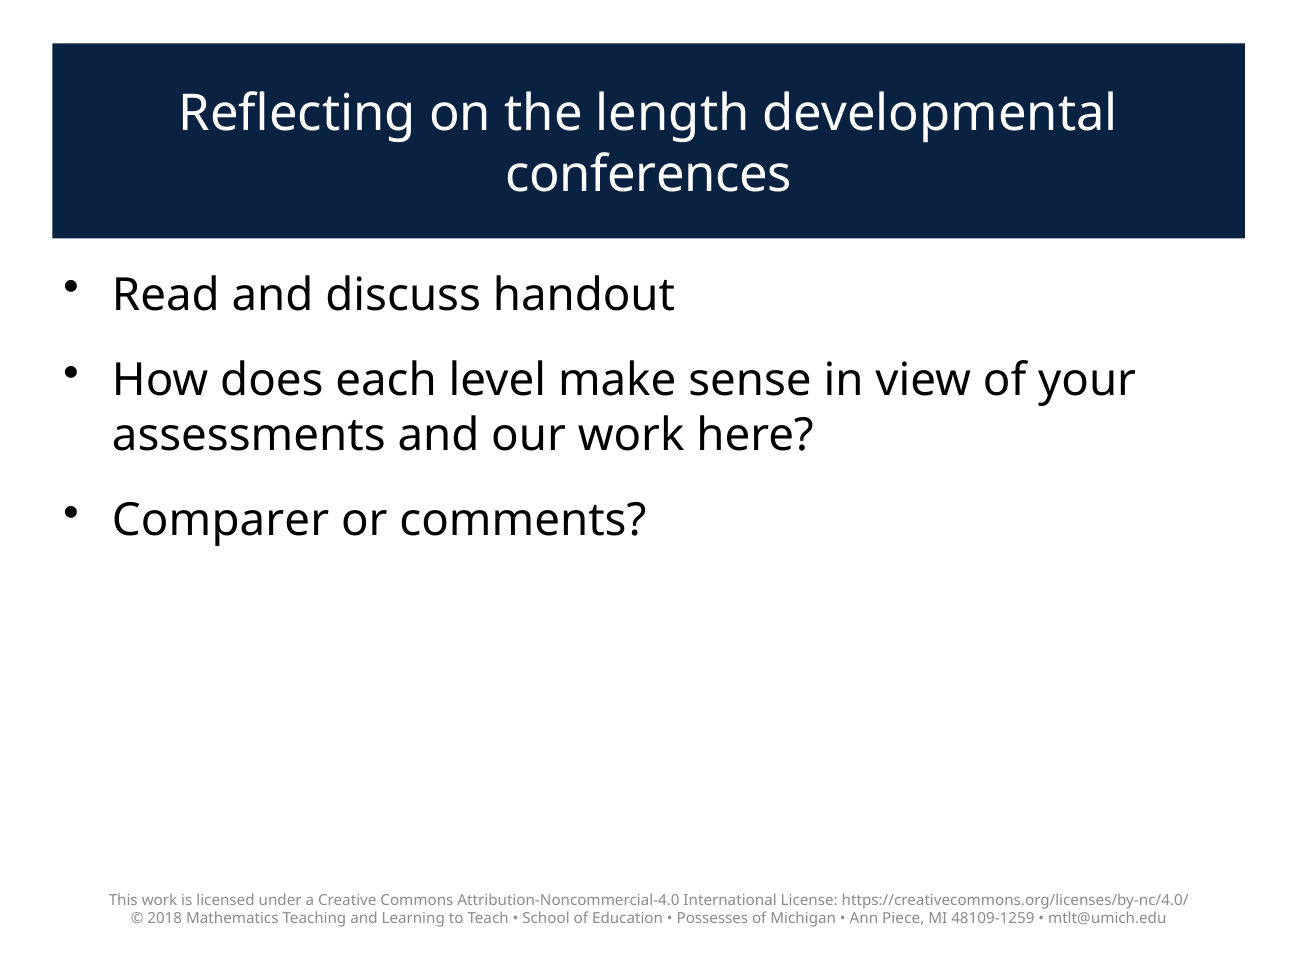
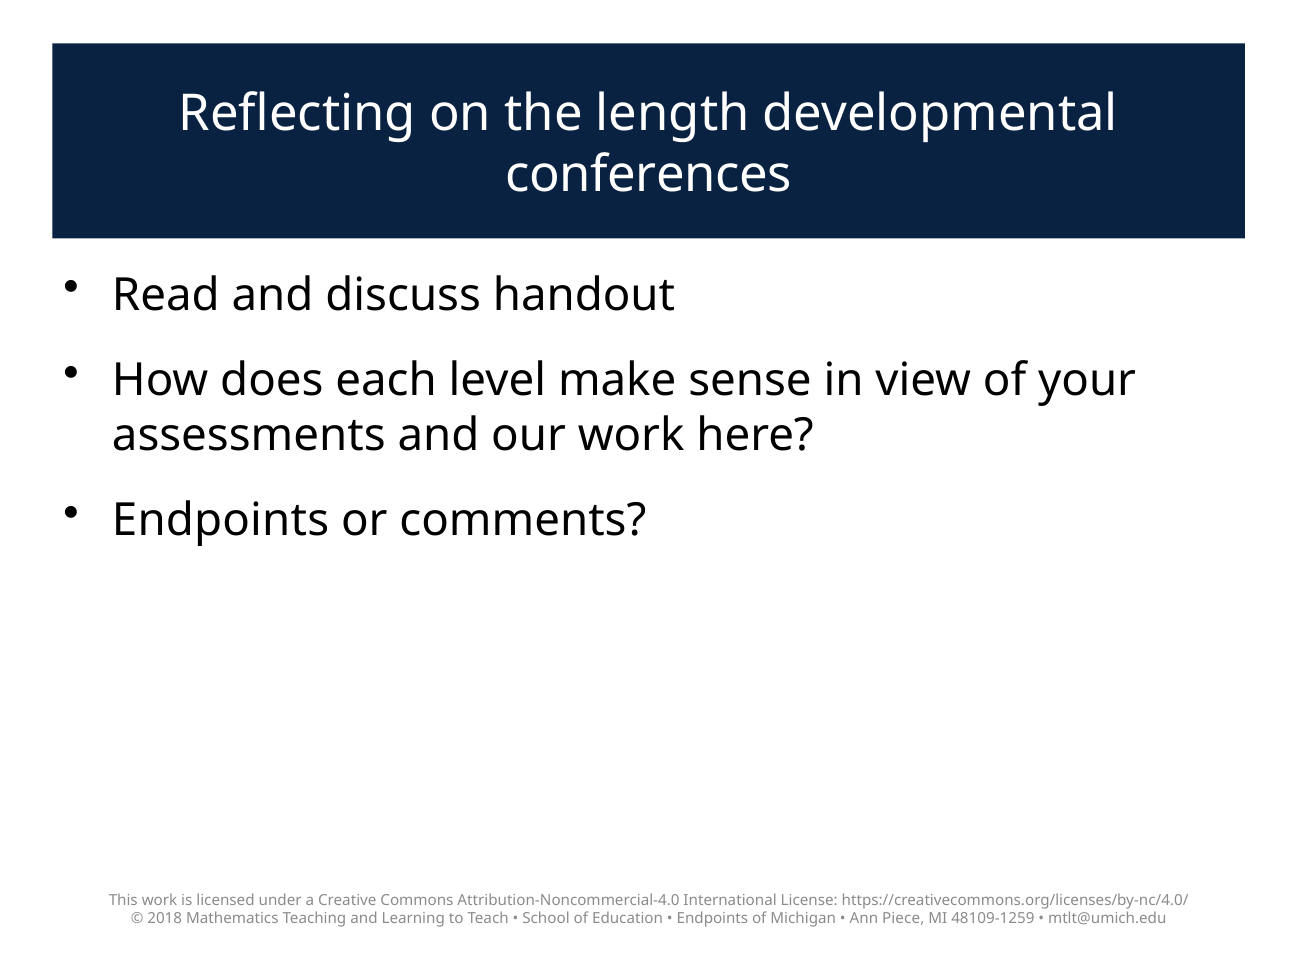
Comparer: Comparer -> Endpoints (221, 520)
Possesses: Possesses -> Endpoints (712, 919)
